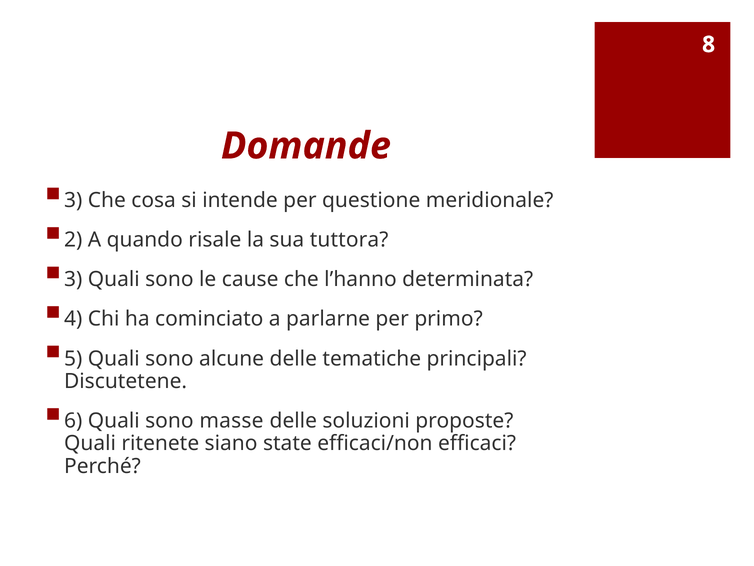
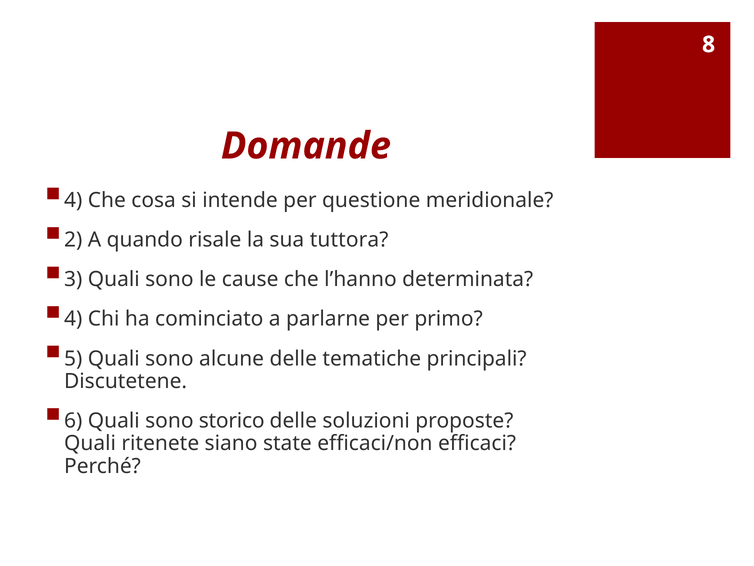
3: 3 -> 4 (73, 200)
masse: masse -> storico (232, 420)
